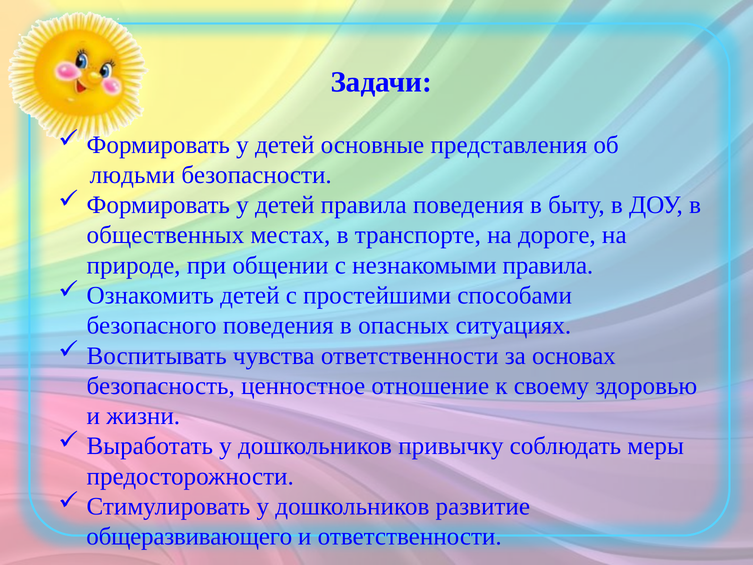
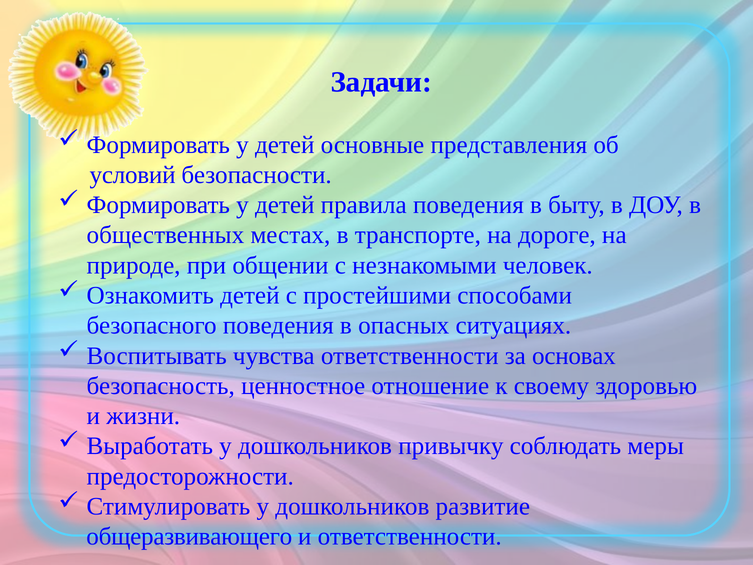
людьми: людьми -> условий (133, 175)
незнакомыми правила: правила -> человек (548, 265)
